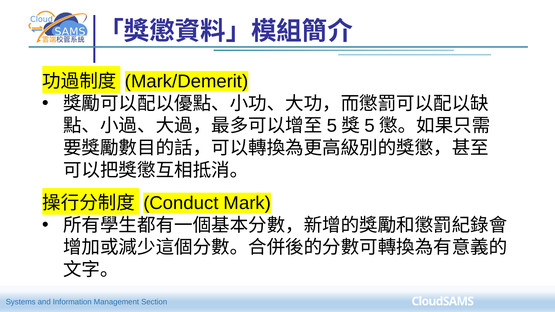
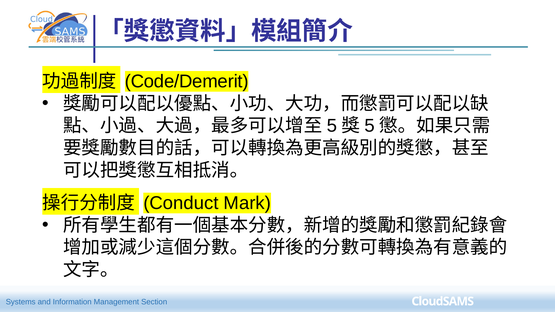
Mark/Demerit: Mark/Demerit -> Code/Demerit (187, 82)
